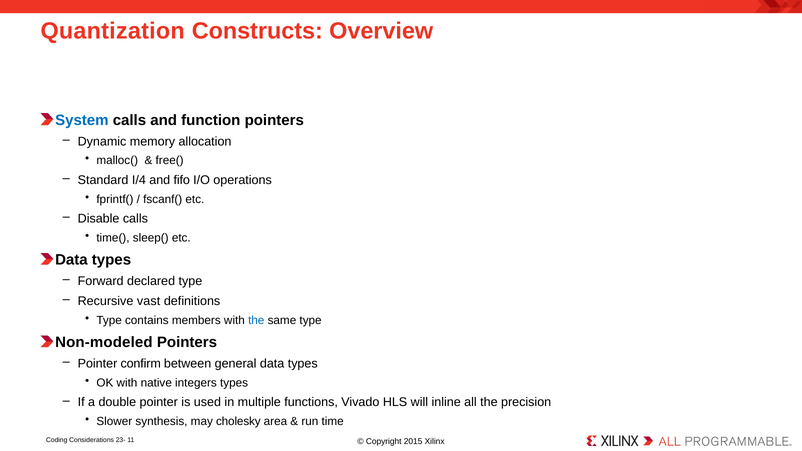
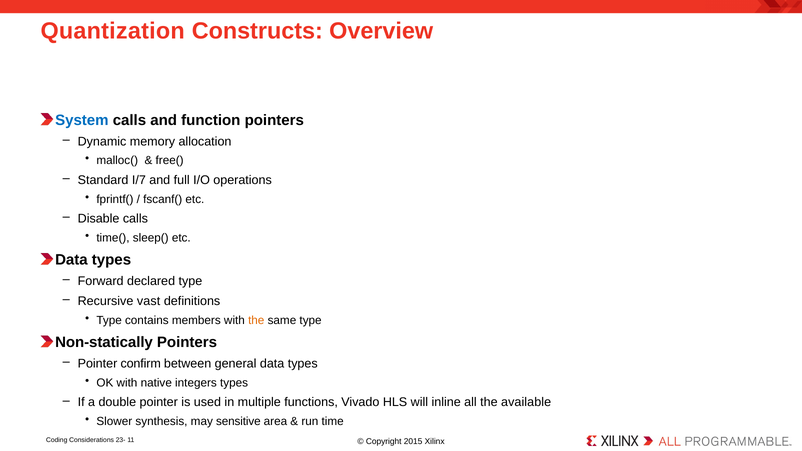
I/4: I/4 -> I/7 (139, 180)
fifo: fifo -> full (182, 180)
the colour: blue -> orange (256, 320)
Non-modeled: Non-modeled -> Non-statically (104, 343)
precision: precision -> available (526, 403)
cholesky: cholesky -> sensitive (238, 422)
